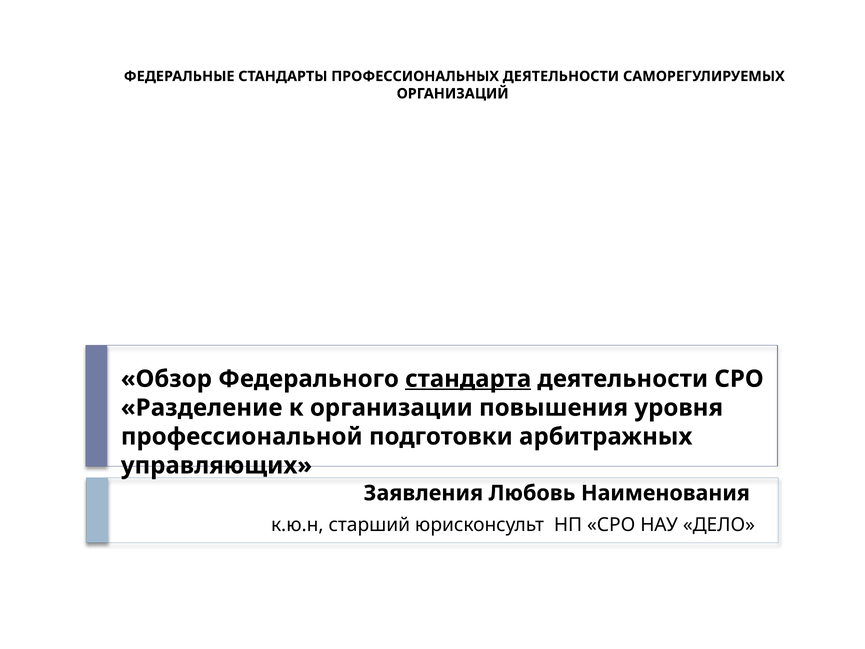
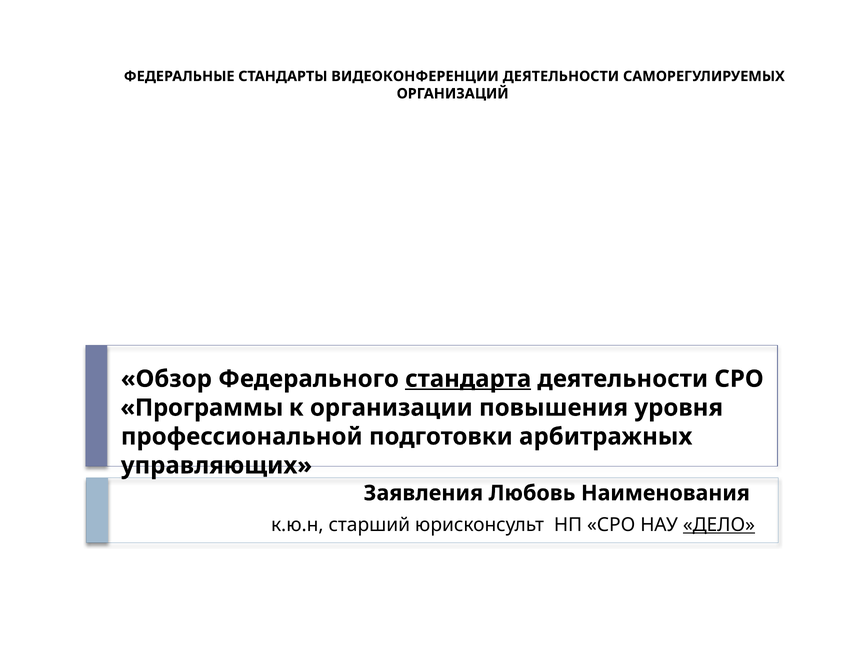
ПРОФЕССИОНАЛЬНЫХ: ПРОФЕССИОНАЛЬНЫХ -> ВИДЕОКОНФЕРЕНЦИИ (415, 76)
Разделение: Разделение -> Программы (202, 408)
ДЕЛО underline: none -> present (719, 525)
